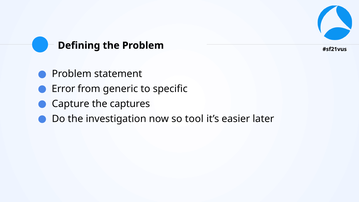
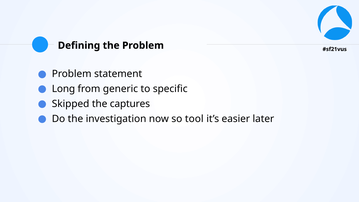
Error: Error -> Long (63, 89)
Capture: Capture -> Skipped (71, 104)
